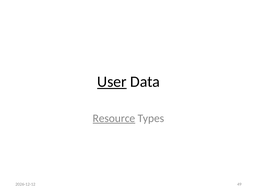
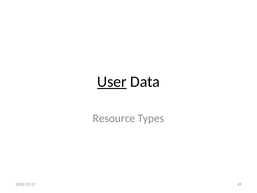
Resource underline: present -> none (114, 118)
